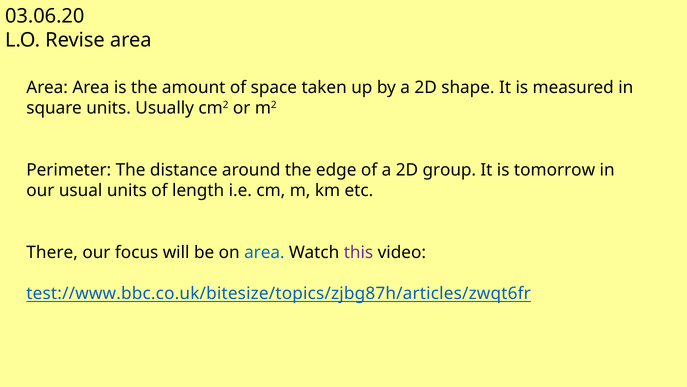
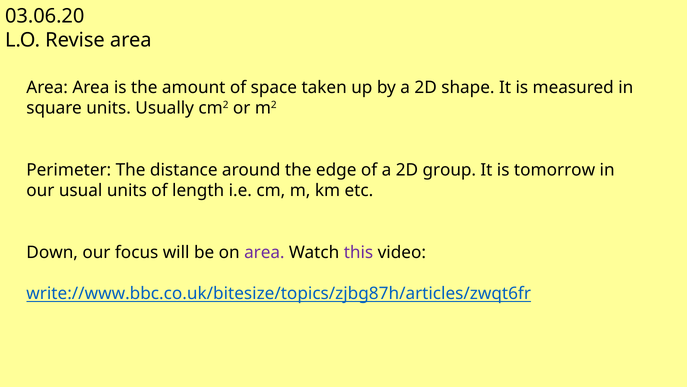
There: There -> Down (52, 252)
area colour: blue -> purple (264, 252)
test://www.bbc.co.uk/bitesize/topics/zjbg87h/articles/zwqt6fr: test://www.bbc.co.uk/bitesize/topics/zjbg87h/articles/zwqt6fr -> write://www.bbc.co.uk/bitesize/topics/zjbg87h/articles/zwqt6fr (279, 293)
